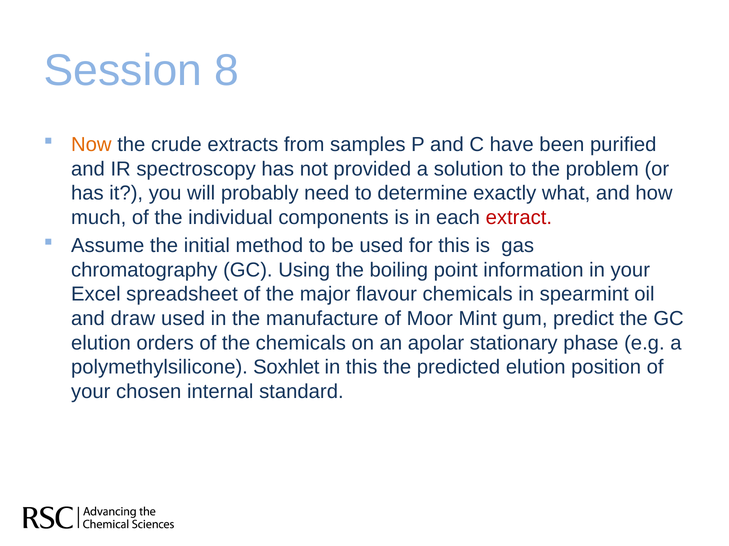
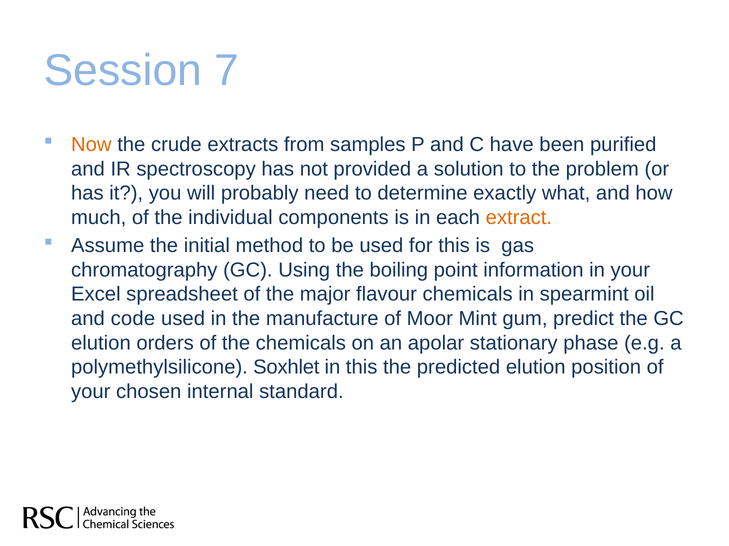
8: 8 -> 7 (227, 71)
extract colour: red -> orange (519, 218)
draw: draw -> code (133, 319)
